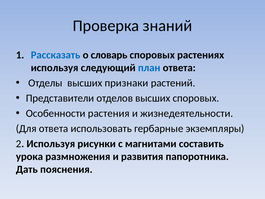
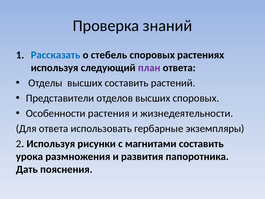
словарь: словарь -> стебель (109, 55)
план colour: blue -> purple (149, 68)
высших признаки: признаки -> составить (127, 83)
